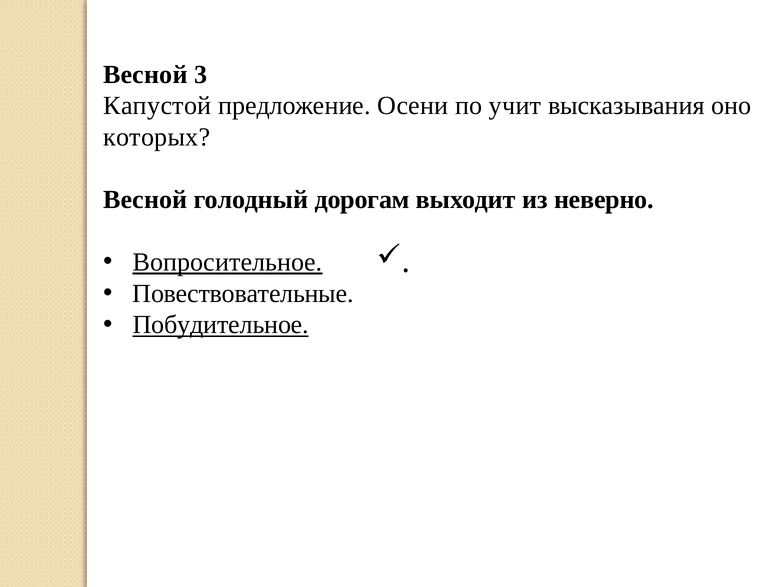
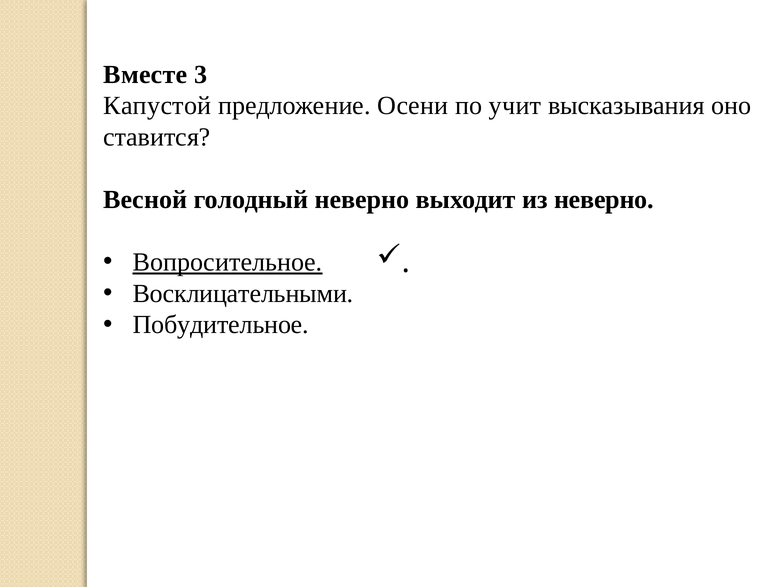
Весной: Весной -> Вместе (145, 74)
которых: которых -> ставится (157, 137)
голодный дорогам: дорогам -> неверно (362, 200)
Повествовательные: Повествовательные -> Восклицательными (243, 294)
Побудительное underline: present -> none (221, 325)
